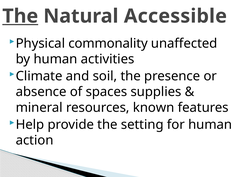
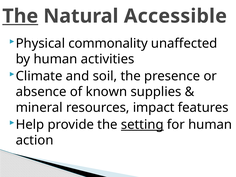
spaces: spaces -> known (106, 92)
known: known -> impact (154, 108)
setting underline: none -> present (142, 125)
